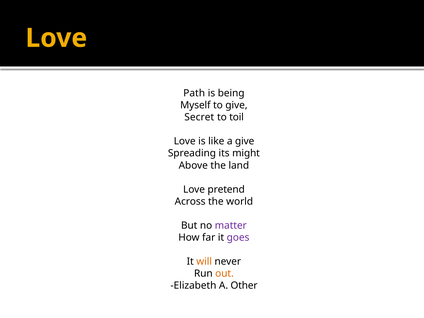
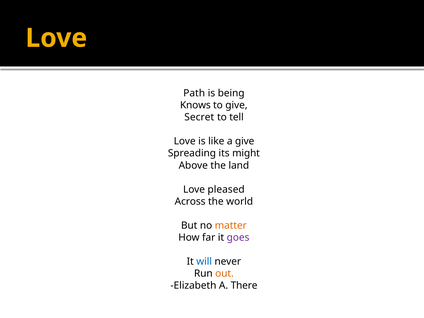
Myself: Myself -> Knows (195, 105)
toil: toil -> tell (237, 117)
pretend: pretend -> pleased (226, 189)
matter colour: purple -> orange (231, 225)
will colour: orange -> blue (204, 262)
Other: Other -> There (244, 286)
